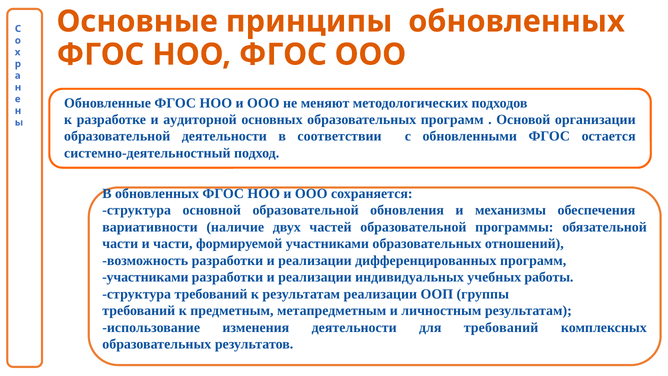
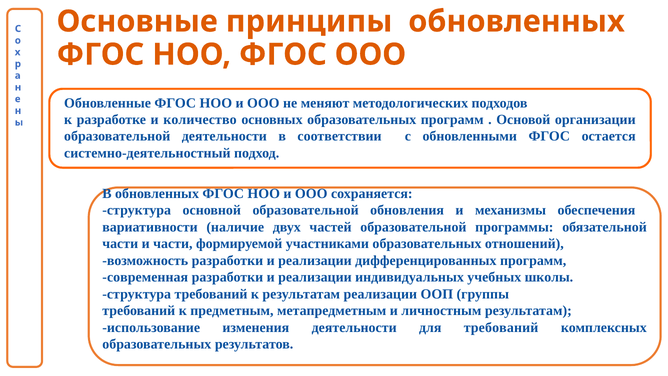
аудиторной: аудиторной -> количество (200, 120)
участниками: участниками -> современная (145, 277)
работы: работы -> школы (549, 277)
